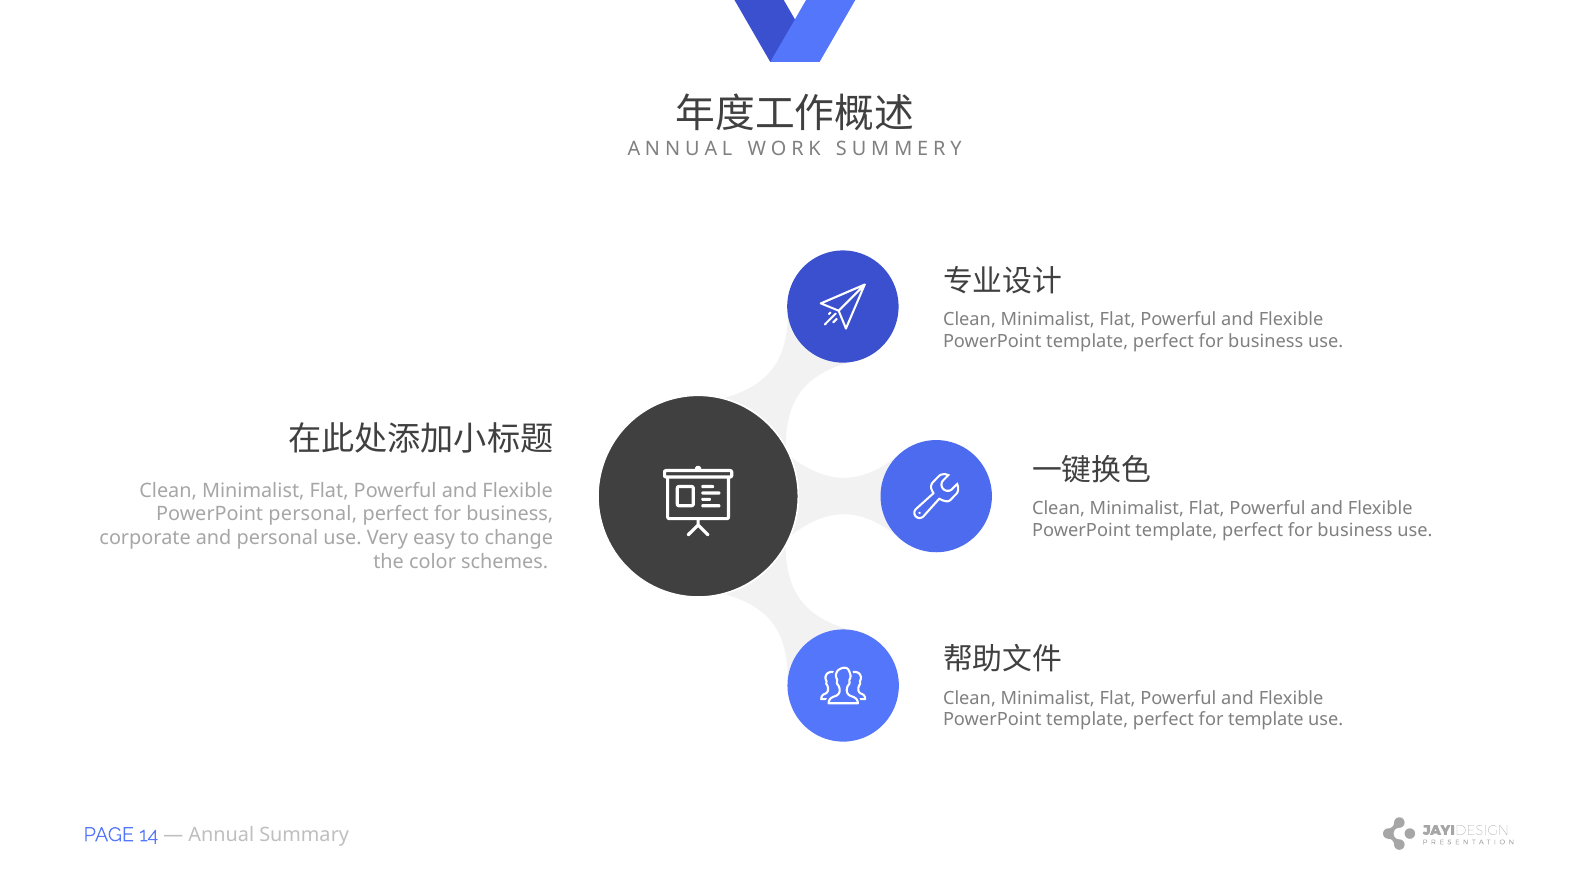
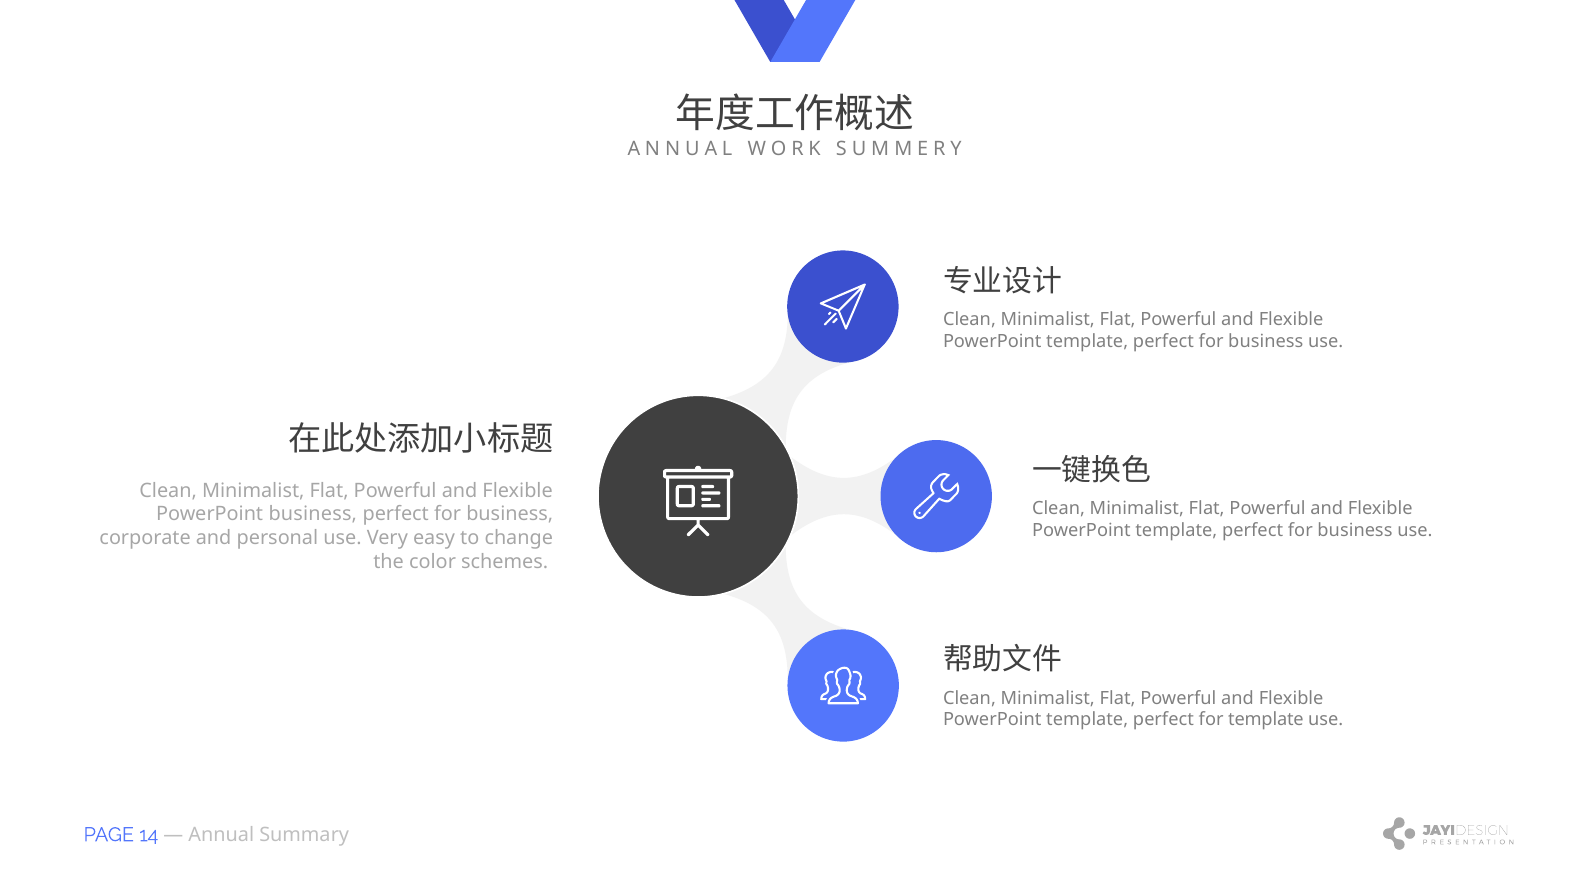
PowerPoint personal: personal -> business (313, 515)
